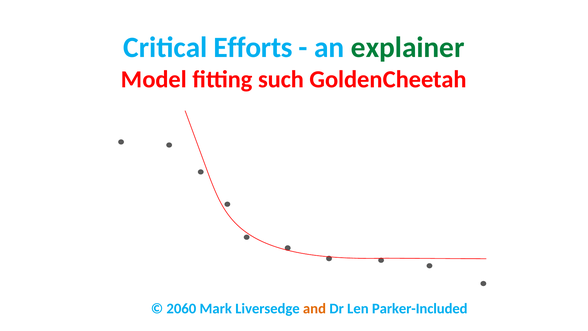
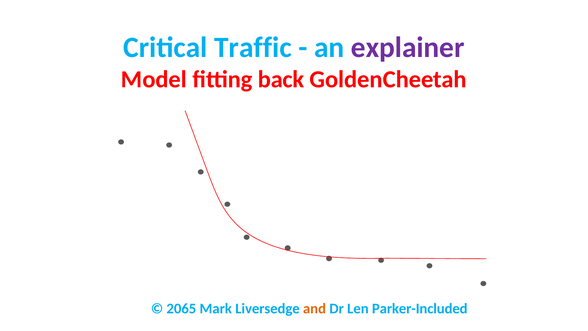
Efforts: Efforts -> Traffic (253, 47)
explainer colour: green -> purple (408, 47)
such: such -> back (281, 79)
2060: 2060 -> 2065 (181, 308)
